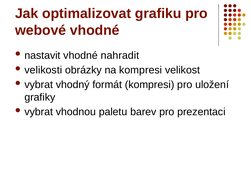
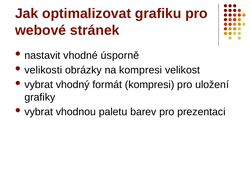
webové vhodné: vhodné -> stránek (95, 30)
nahradit: nahradit -> úsporně (120, 55)
